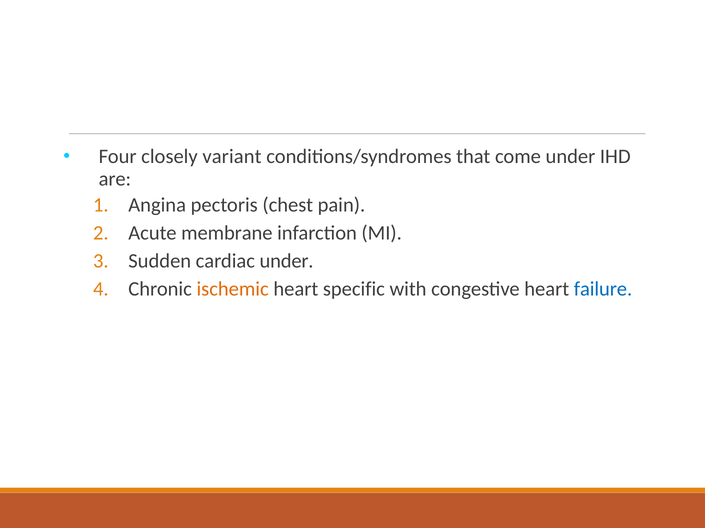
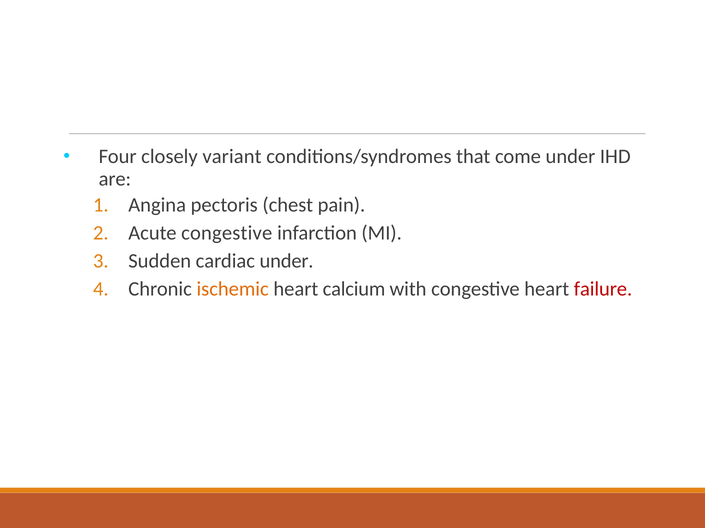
Acute membrane: membrane -> congestive (227, 233)
specific: specific -> calcium (354, 289)
failure colour: blue -> red (603, 289)
